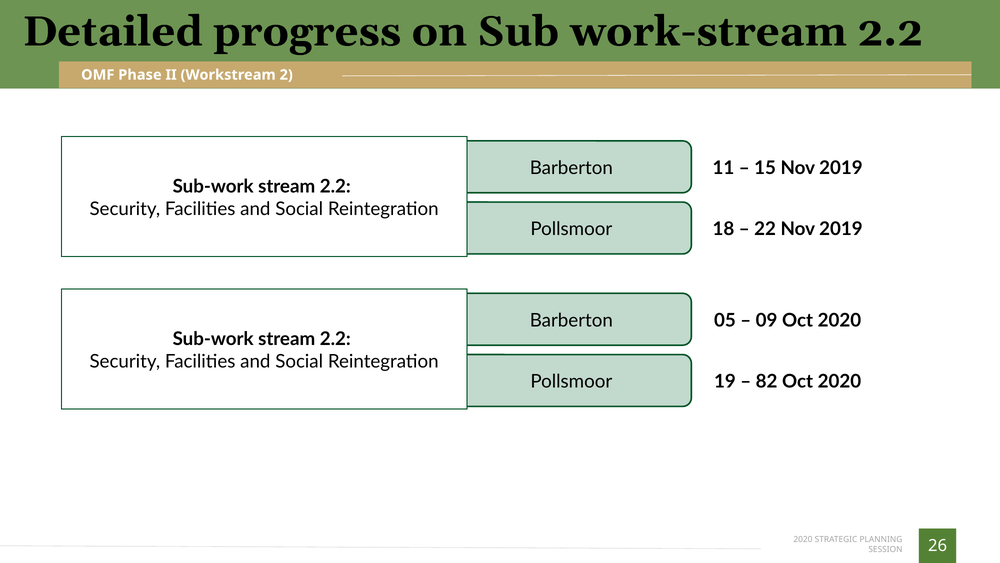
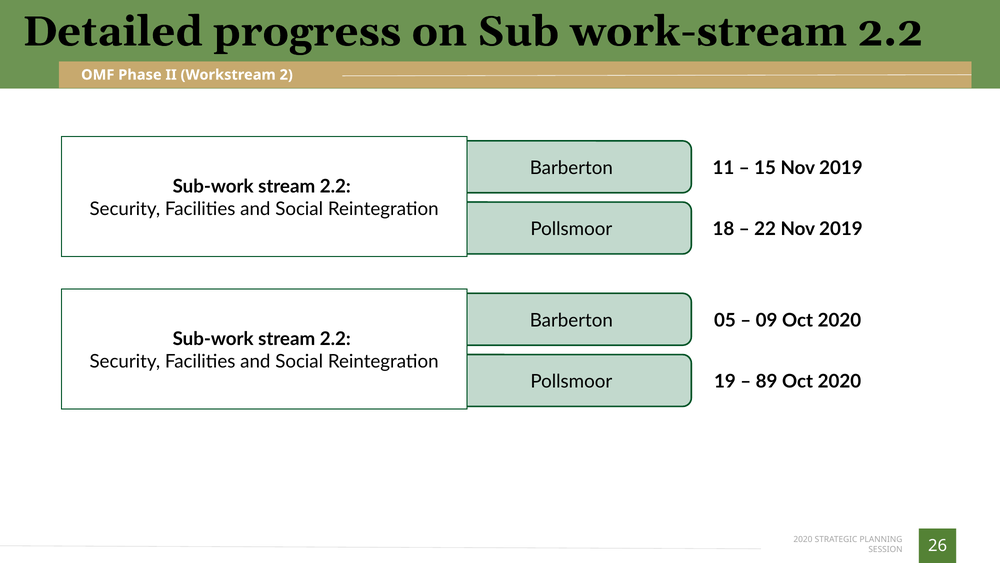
82: 82 -> 89 (767, 381)
